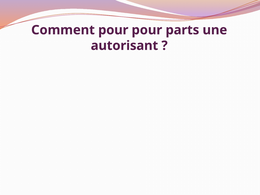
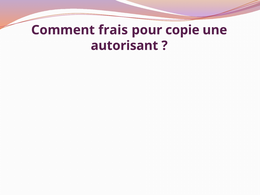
Comment pour: pour -> frais (113, 30)
parts: parts -> copie (182, 30)
